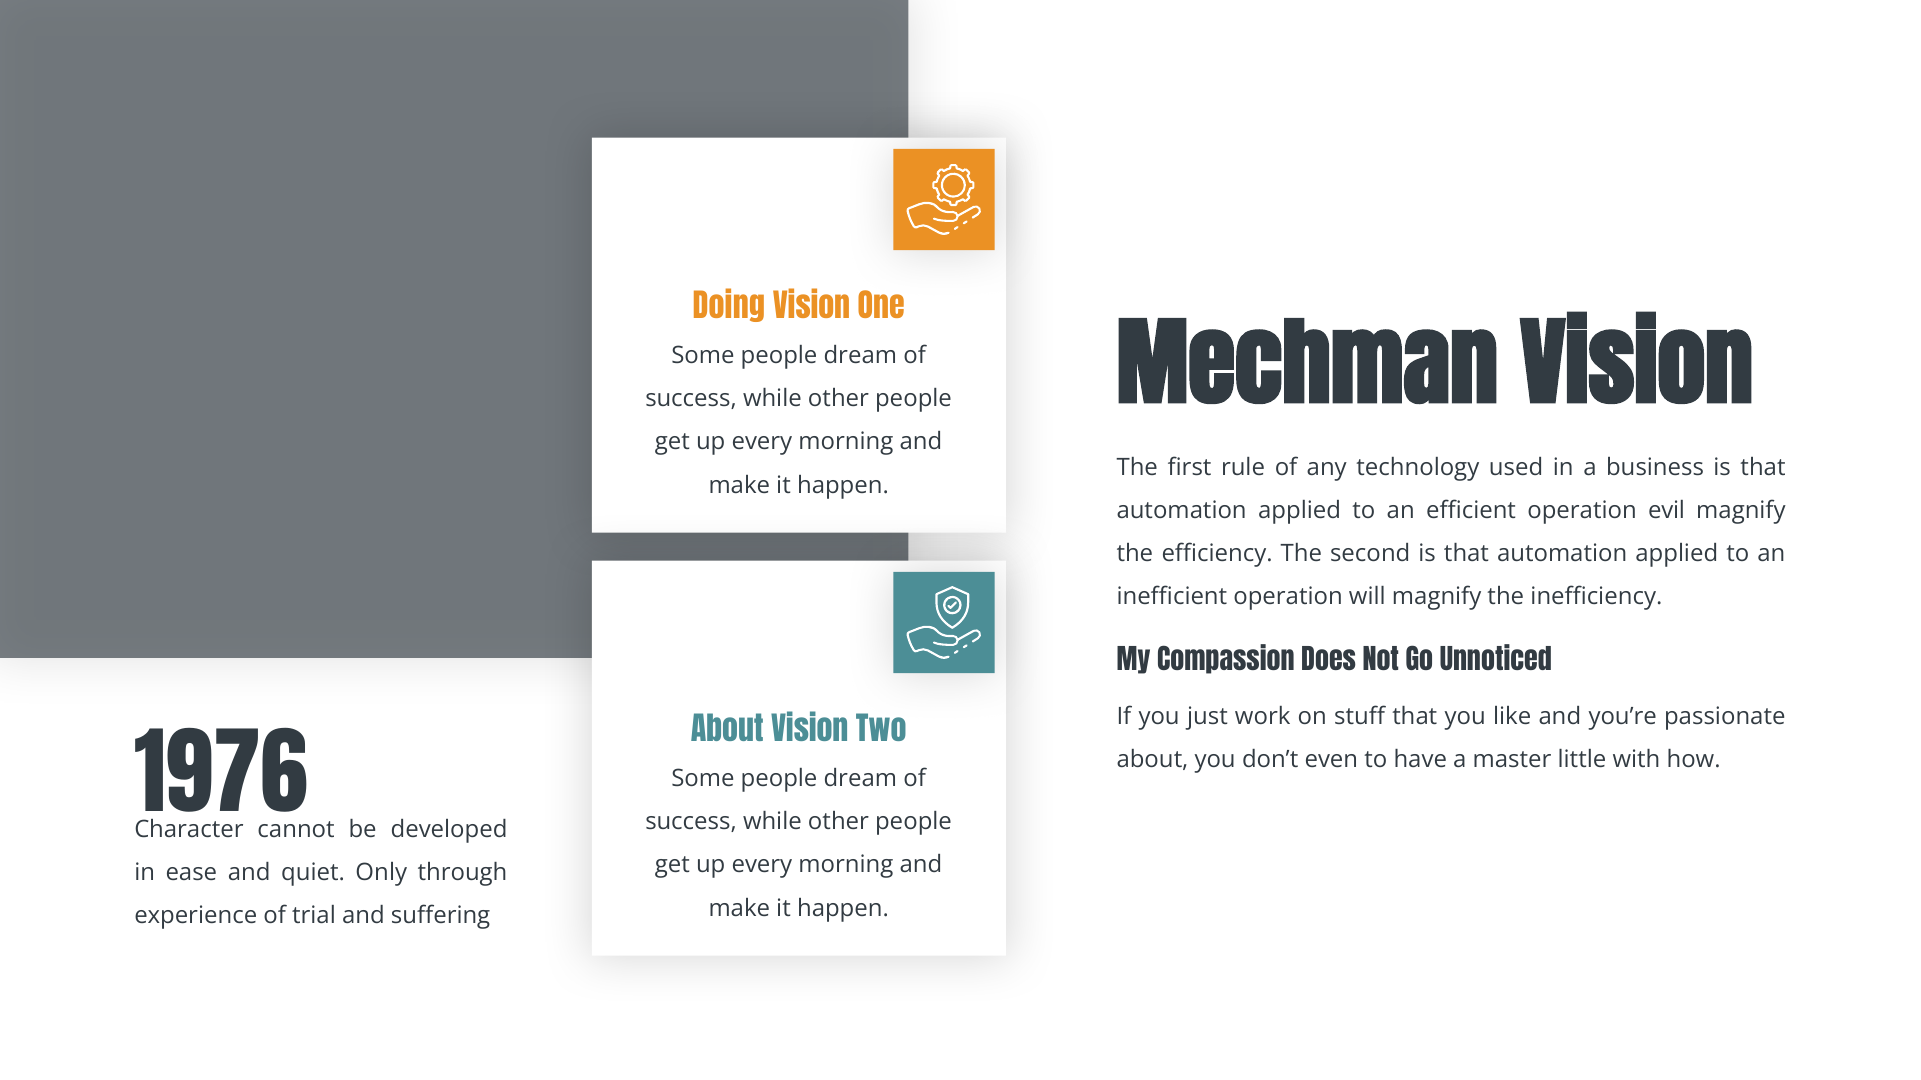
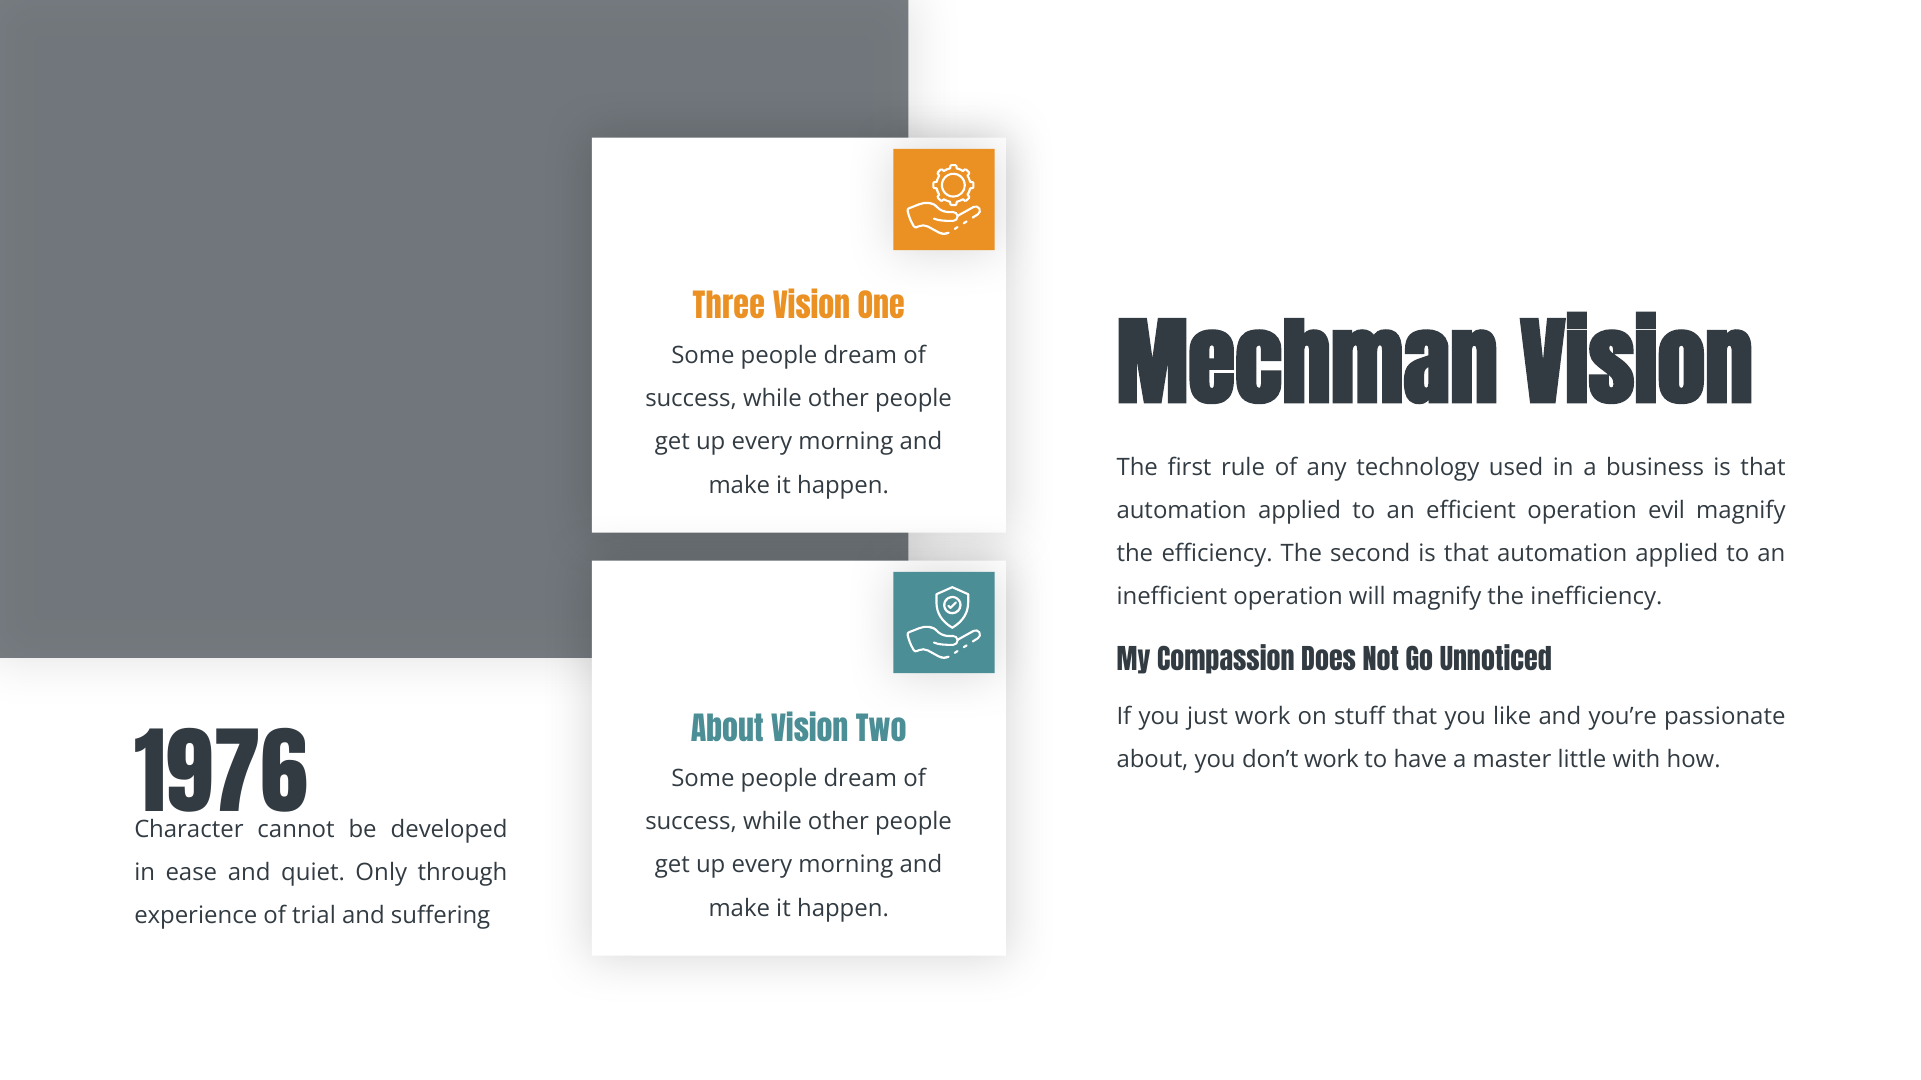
Doing: Doing -> Three (729, 308)
don’t even: even -> work (1331, 760)
